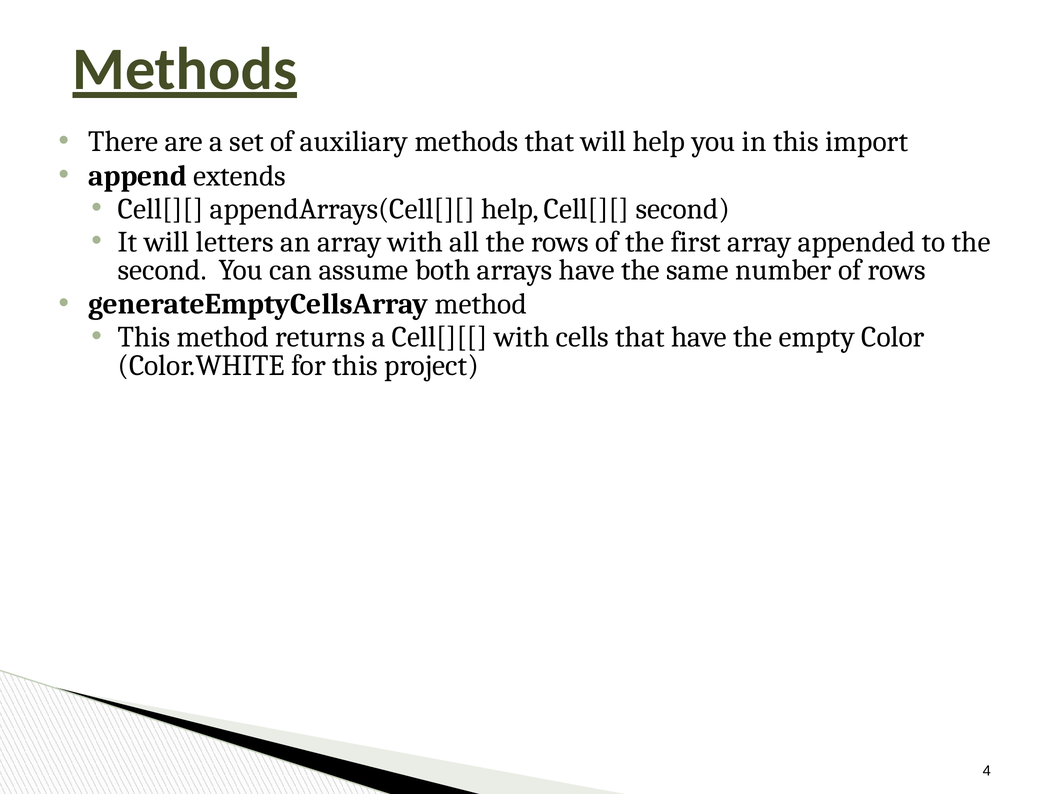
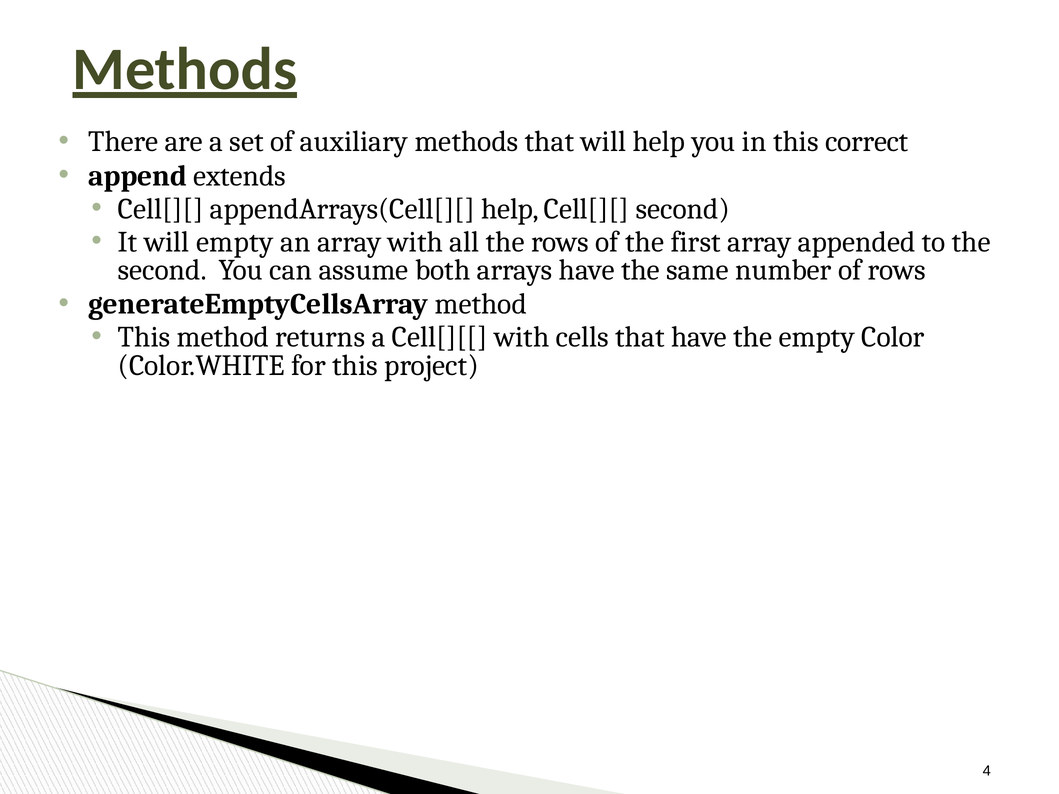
import: import -> correct (867, 142)
will letters: letters -> empty (235, 242)
